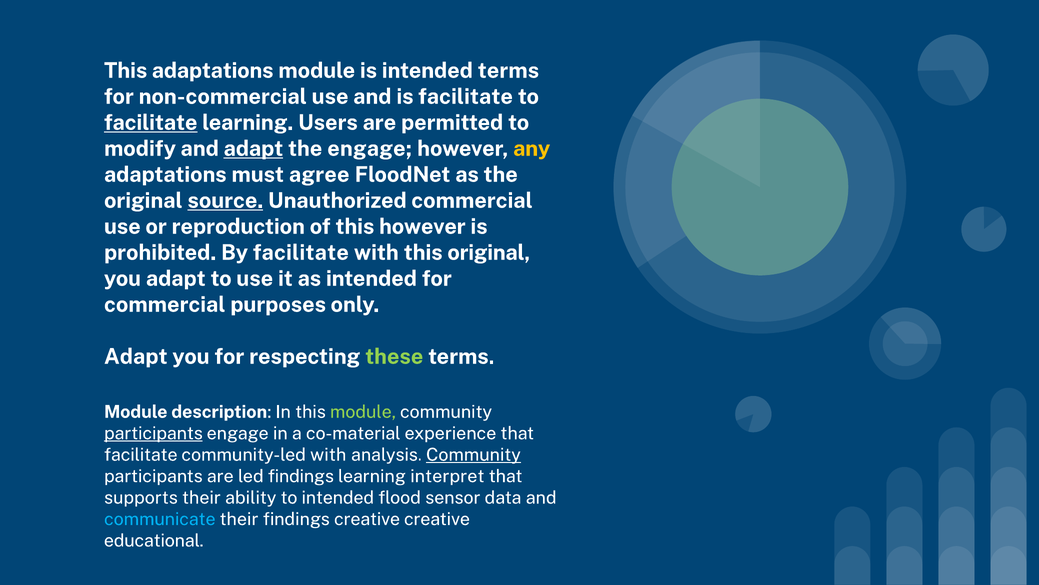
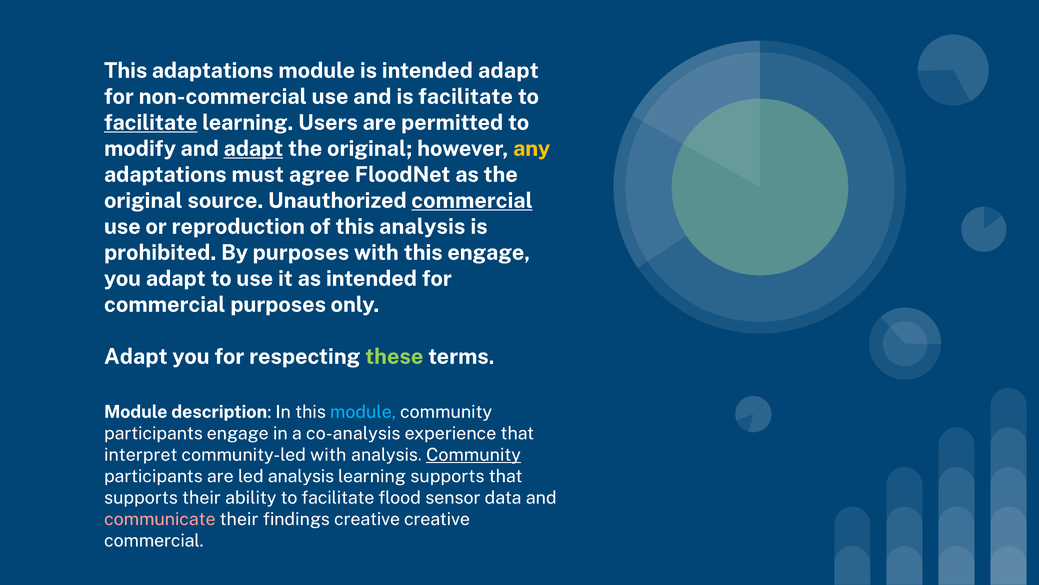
intended terms: terms -> adapt (508, 71)
engage: engage -> original (370, 149)
source underline: present -> none (225, 200)
commercial underline: none -> present (472, 200)
this however: however -> analysis (422, 226)
By facilitate: facilitate -> purposes (301, 252)
this original: original -> engage (489, 252)
module colour: light green -> light blue (363, 412)
participants underline: present -> none (153, 433)
co-material: co-material -> co-analysis (353, 433)
facilitate: facilitate -> interpret (141, 454)
led findings: findings -> analysis (301, 476)
learning interpret: interpret -> supports (447, 476)
ability to intended: intended -> facilitate (338, 497)
communicate colour: light blue -> pink (160, 519)
educational: educational -> commercial (154, 540)
